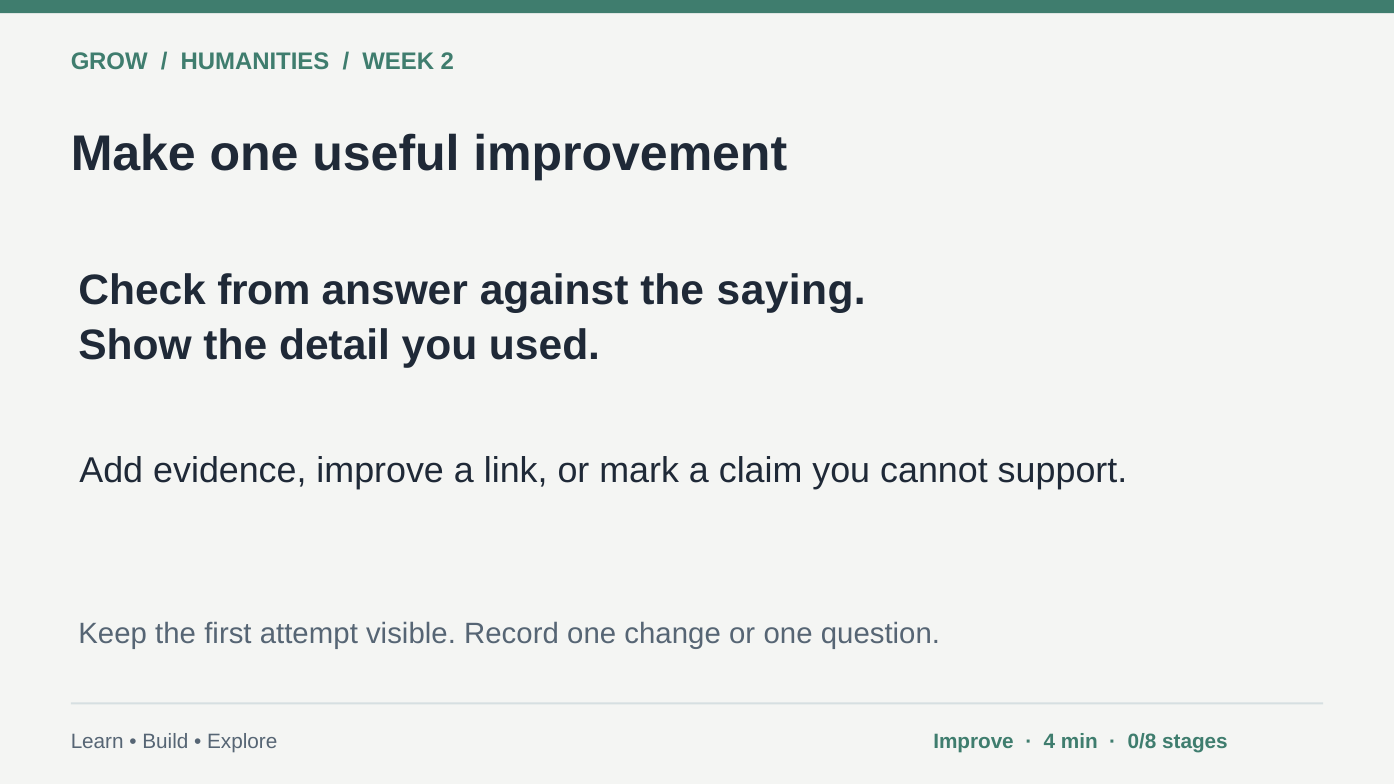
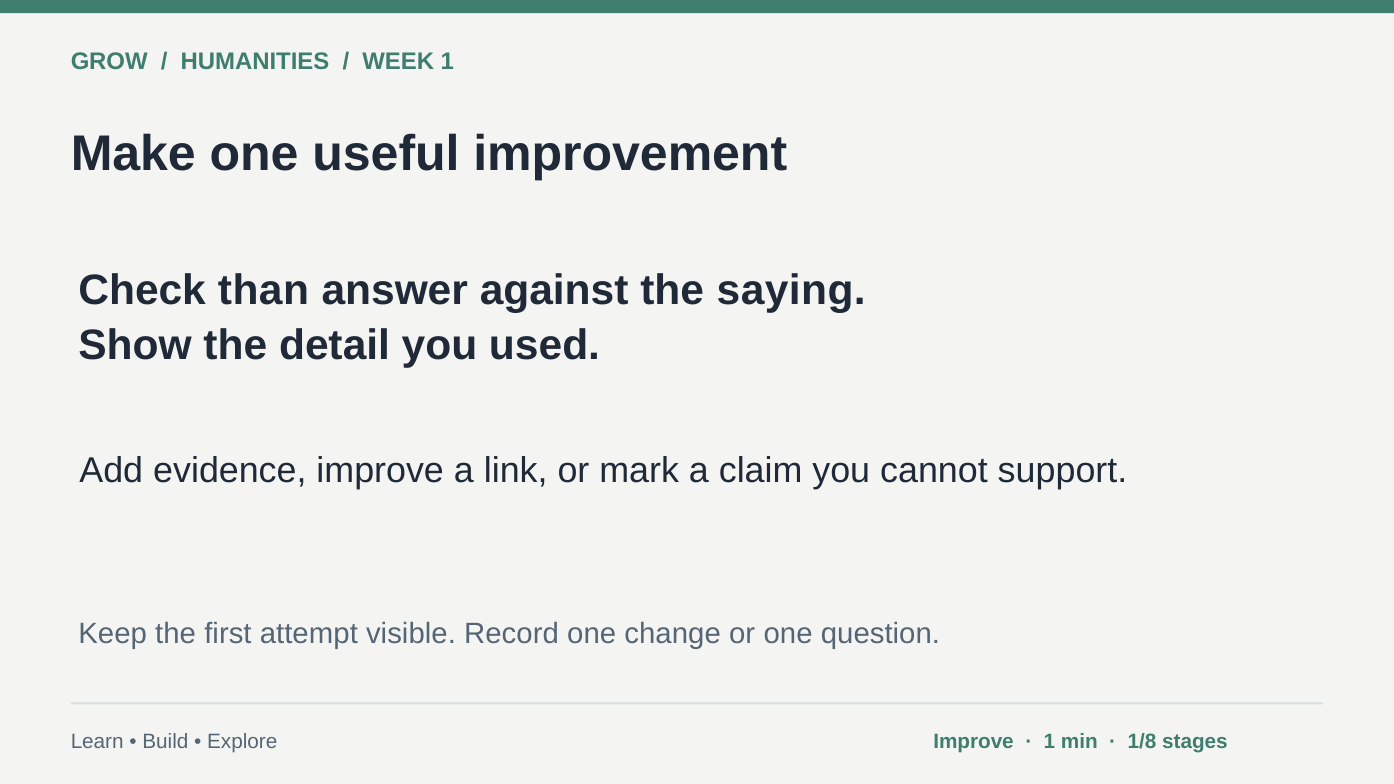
WEEK 2: 2 -> 1 (447, 62)
from: from -> than (263, 291)
4: 4 -> 1 (1049, 742)
0/8: 0/8 -> 1/8 (1142, 742)
